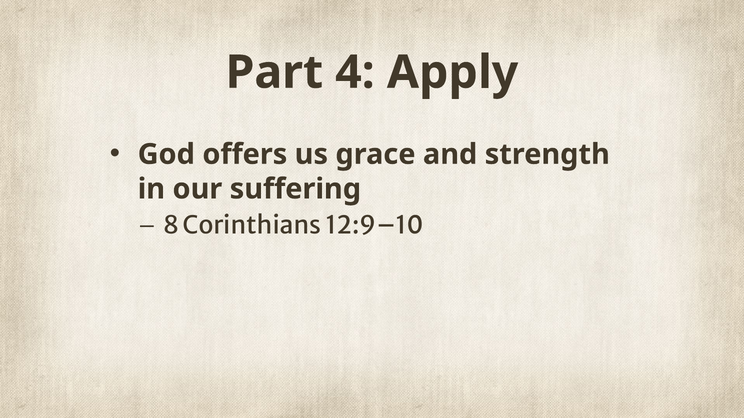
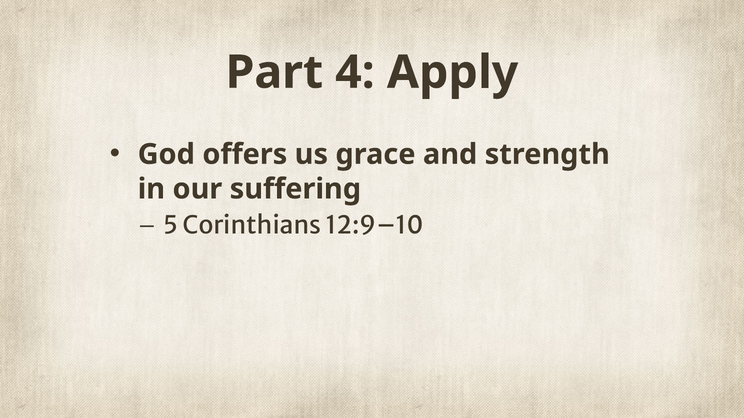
8: 8 -> 5 (171, 226)
